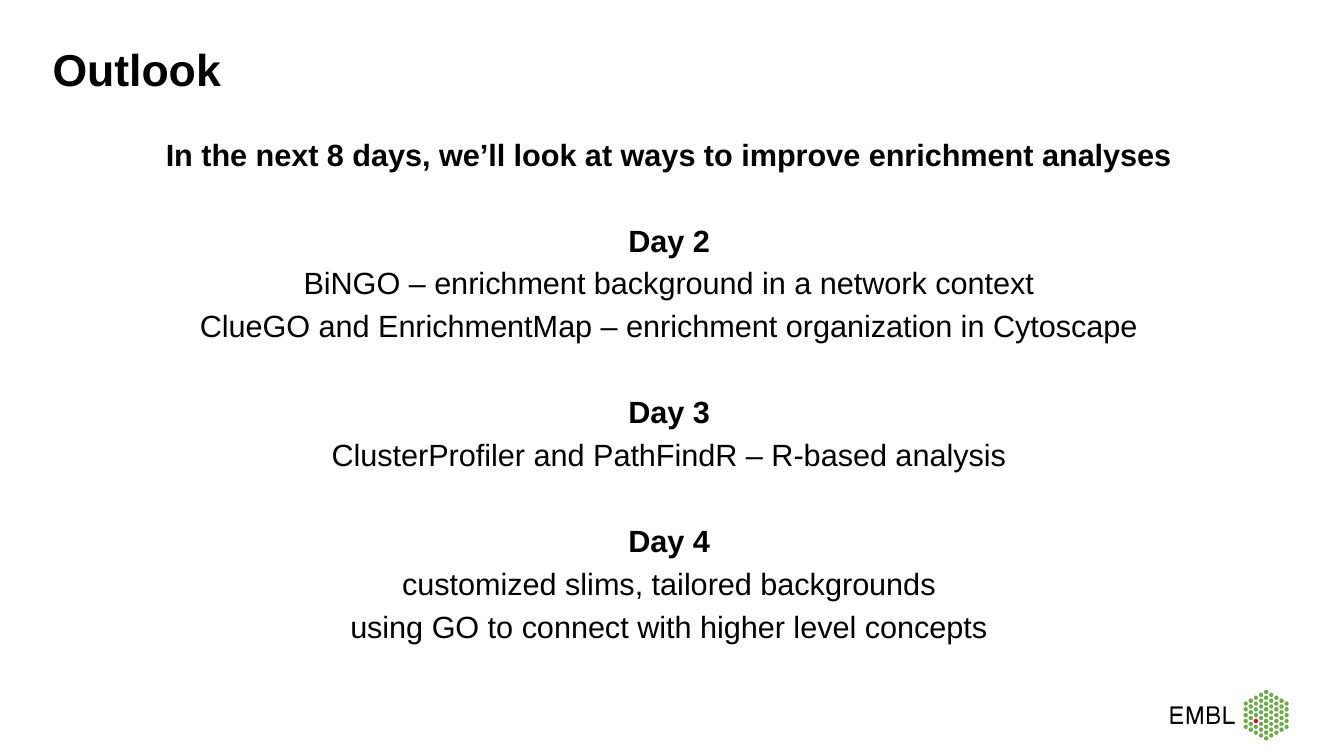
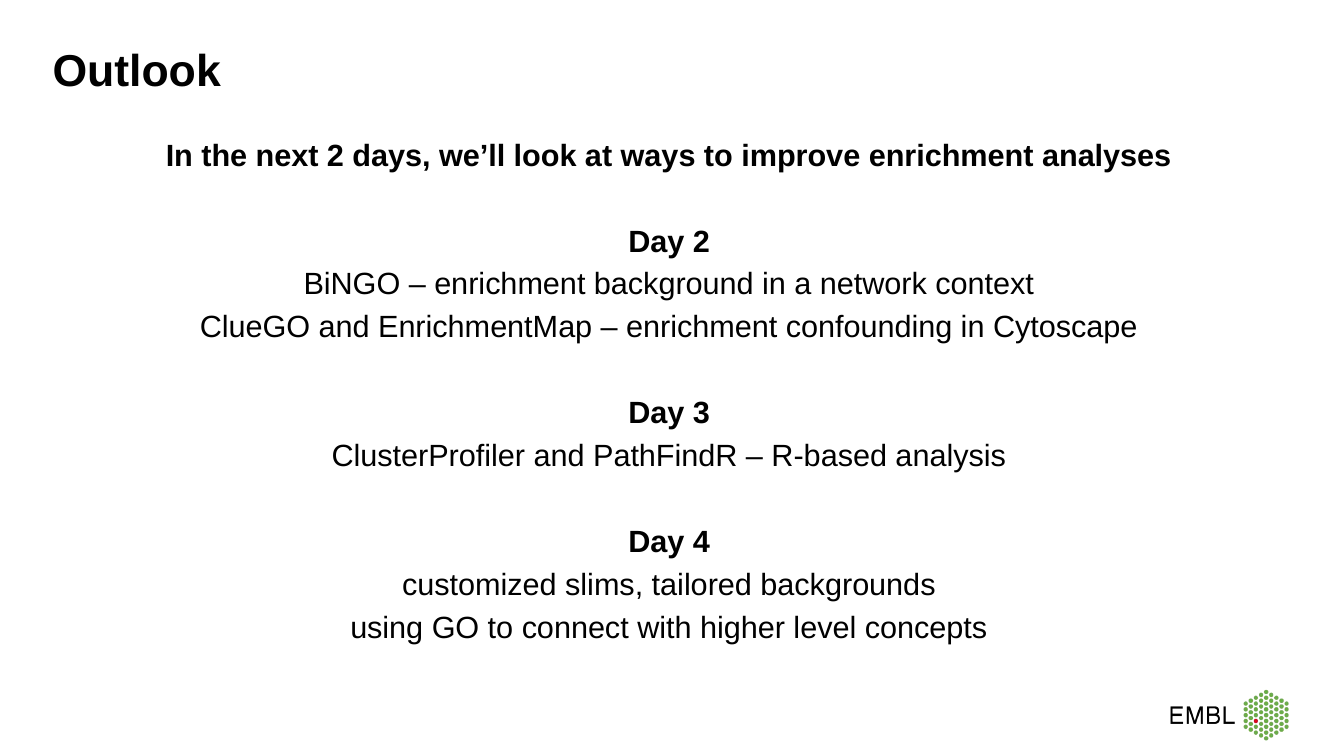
next 8: 8 -> 2 (335, 156)
organization: organization -> confounding (869, 328)
